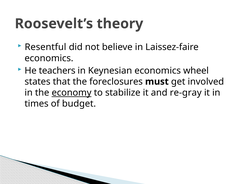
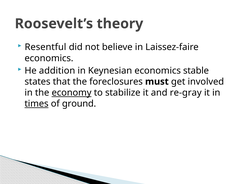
teachers: teachers -> addition (57, 71)
wheel: wheel -> stable (196, 71)
times underline: none -> present (37, 104)
budget: budget -> ground (79, 104)
